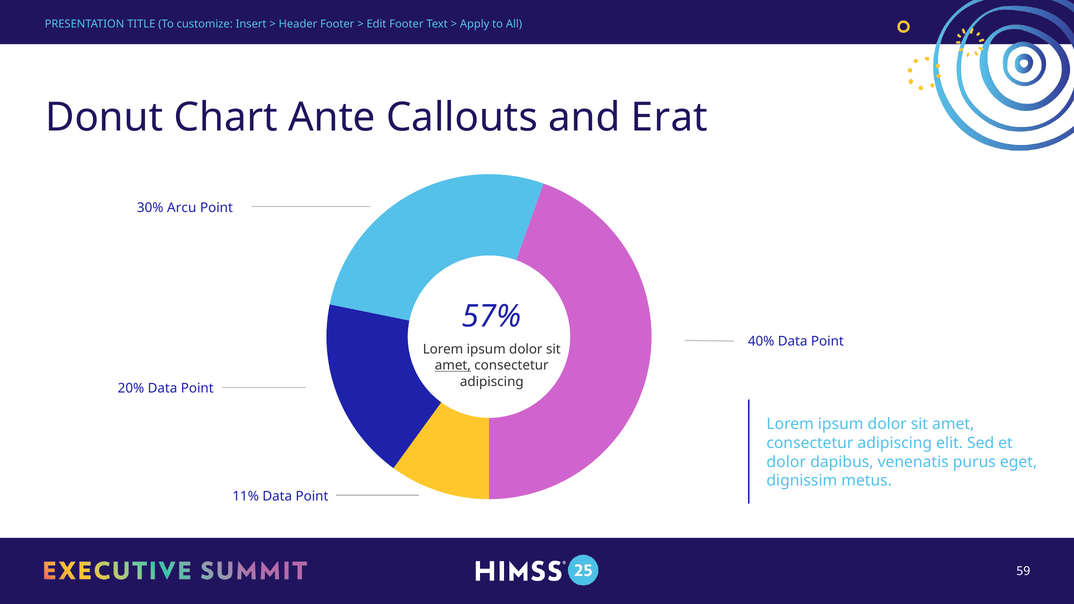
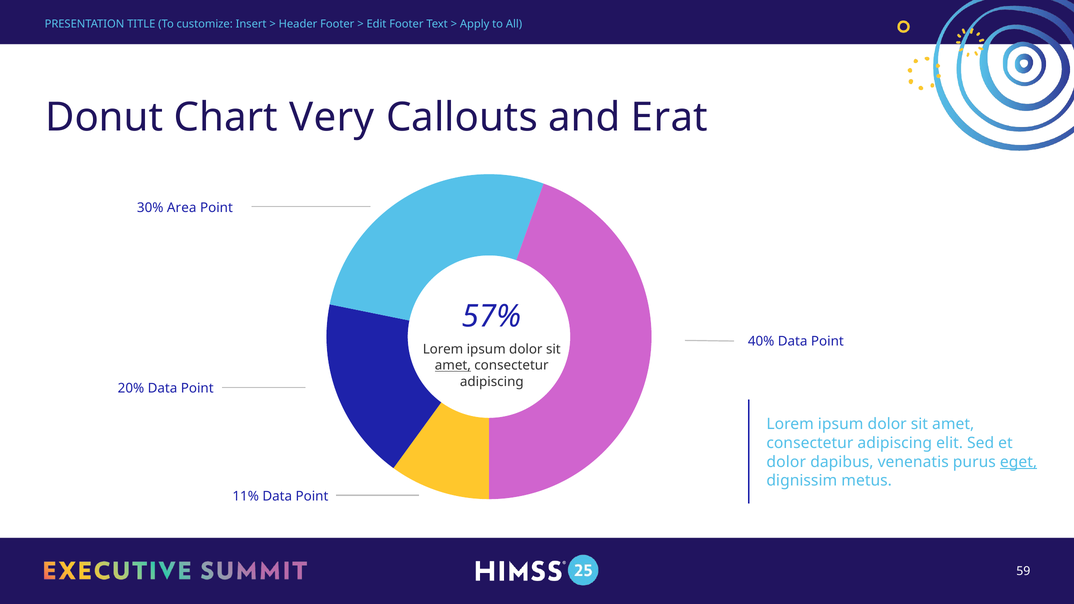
Ante: Ante -> Very (332, 117)
Arcu: Arcu -> Area (182, 208)
eget underline: none -> present (1019, 462)
